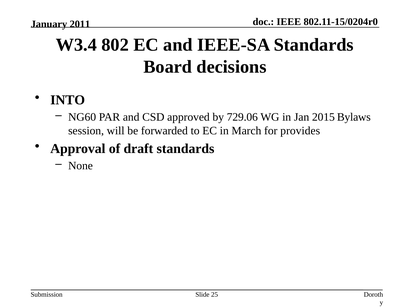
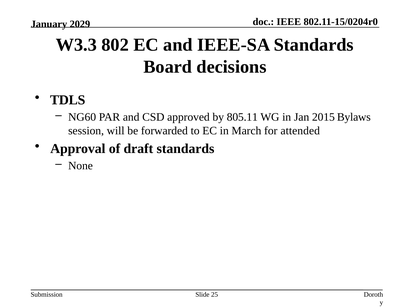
2011: 2011 -> 2029 (80, 24)
W3.4: W3.4 -> W3.3 (76, 45)
INTO: INTO -> TDLS (68, 100)
729.06: 729.06 -> 805.11 (242, 117)
provides: provides -> attended (300, 131)
